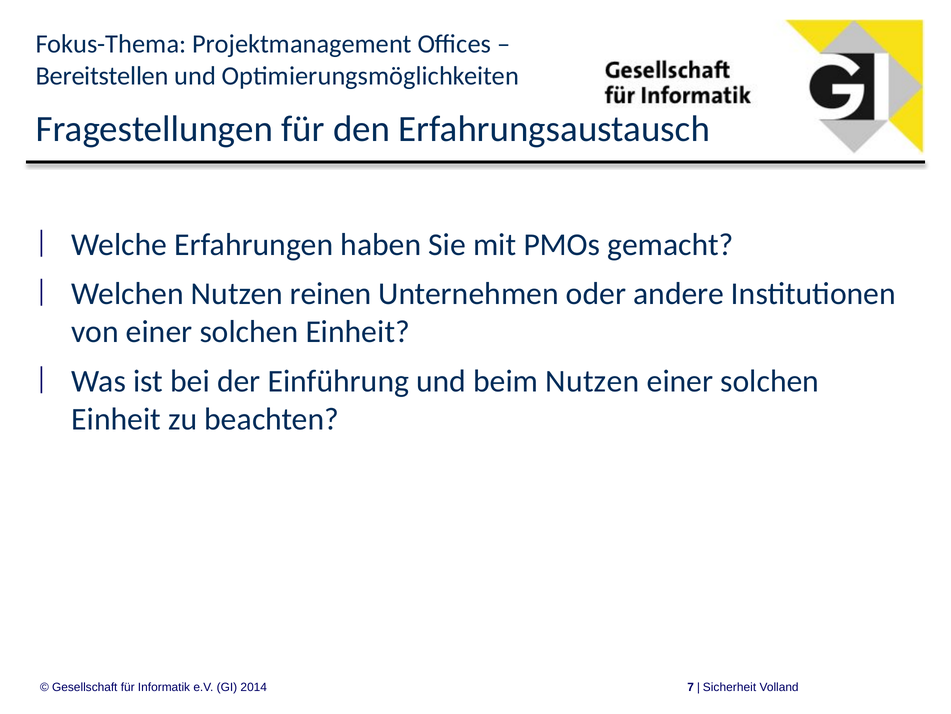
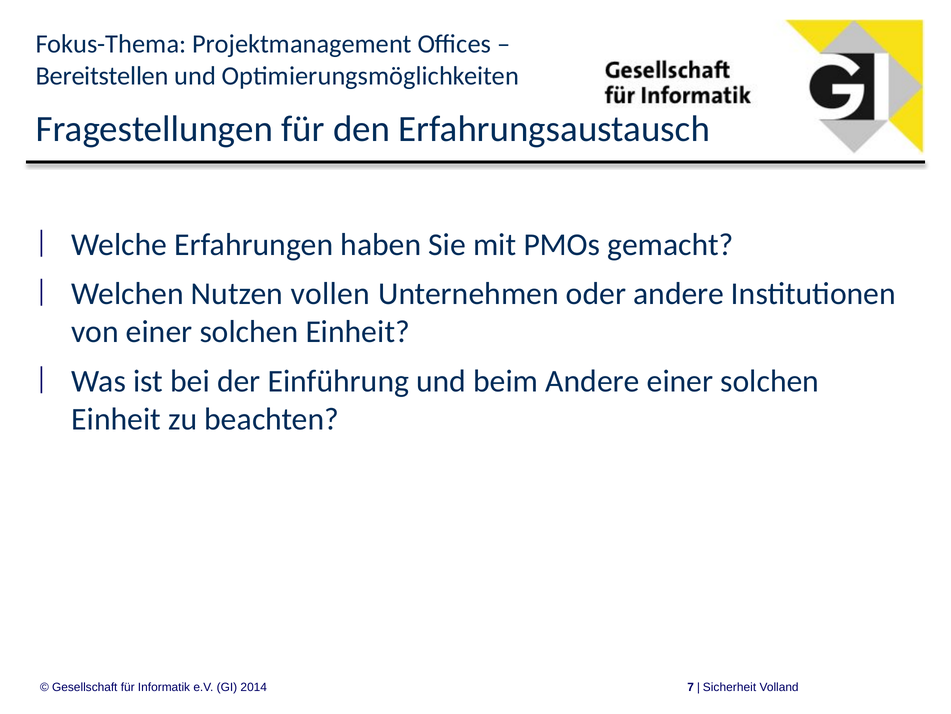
reinen: reinen -> vollen (330, 294)
beim Nutzen: Nutzen -> Andere (593, 381)
